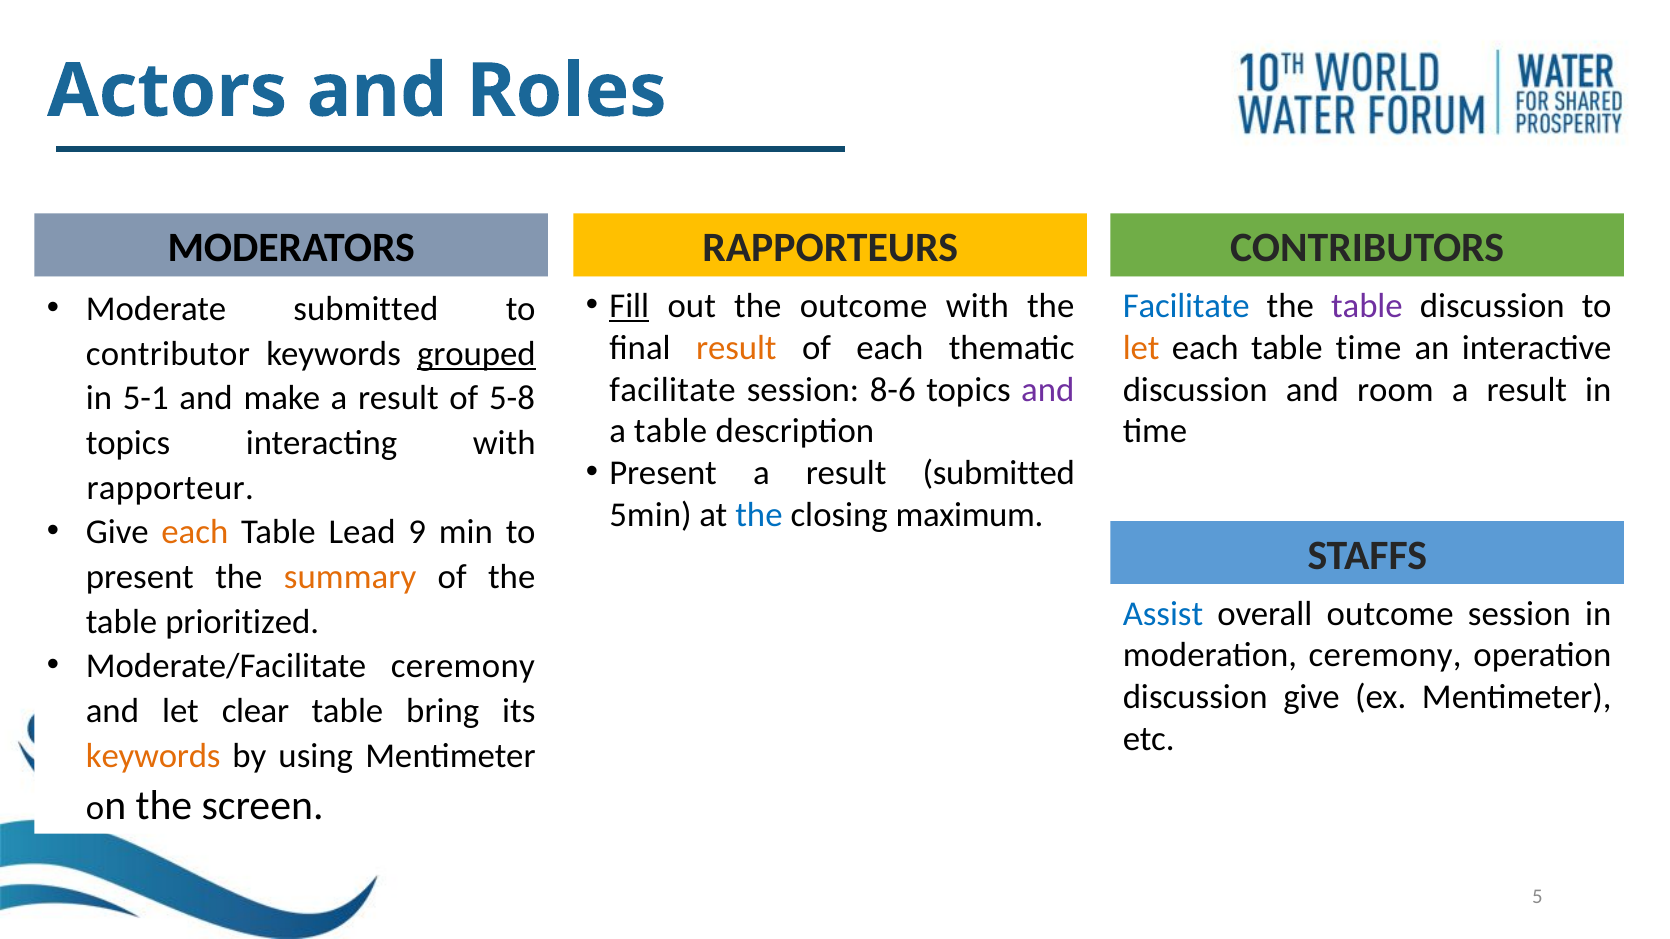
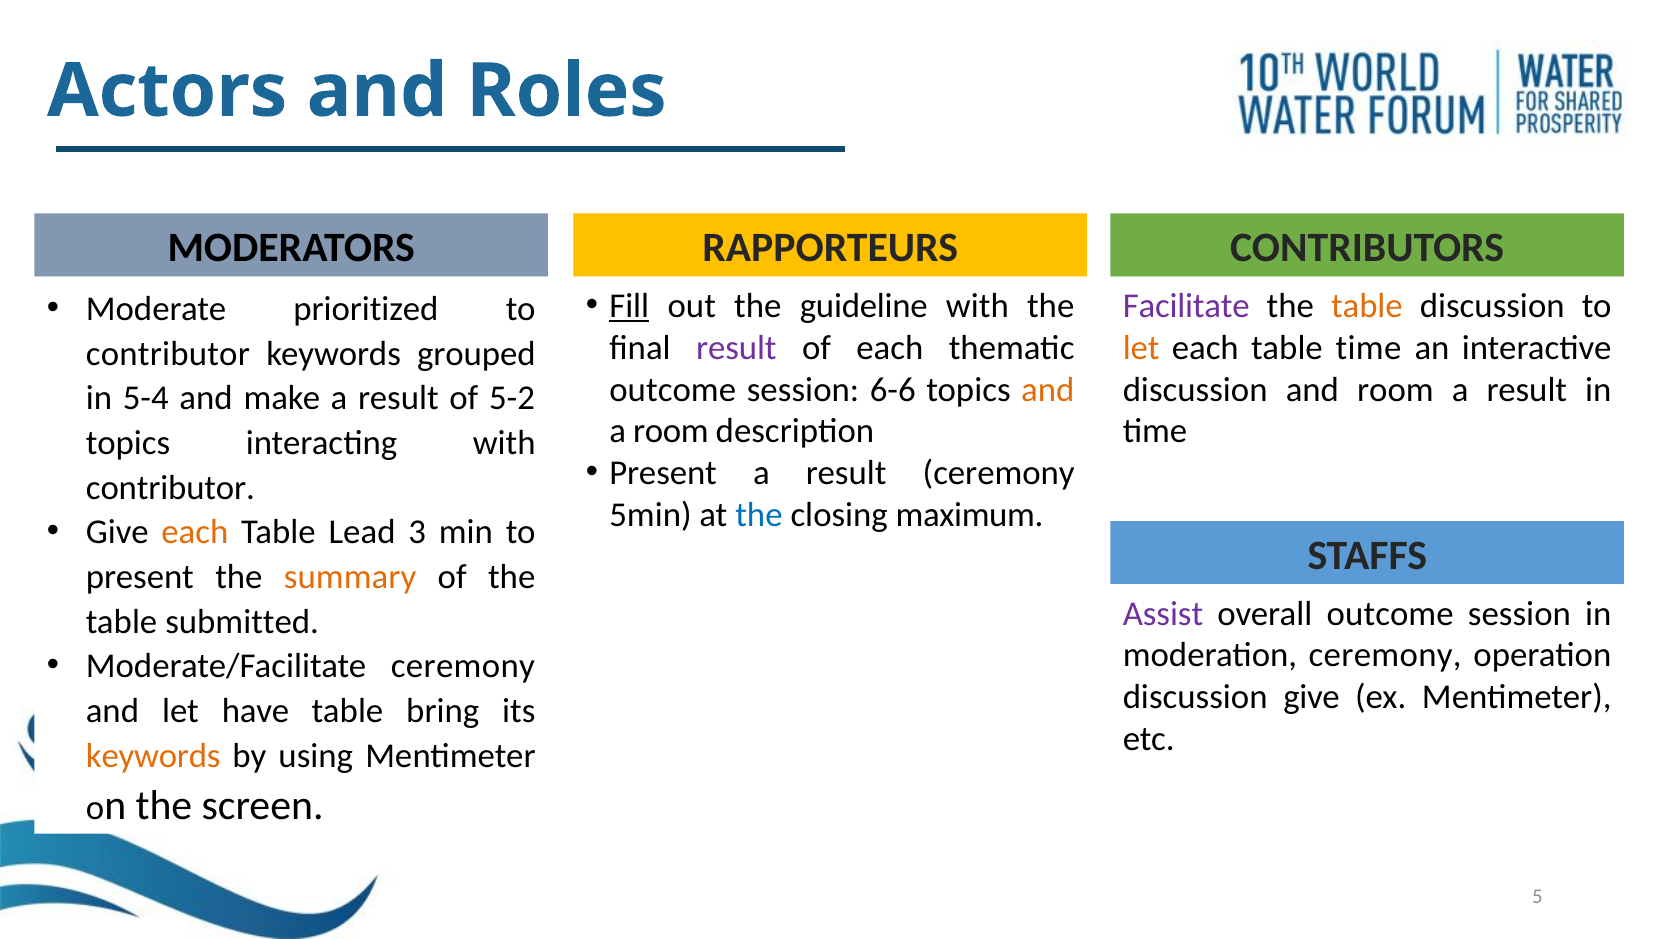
the outcome: outcome -> guideline (864, 306)
Moderate submitted: submitted -> prioritized (366, 309)
Facilitate colour: blue -> purple (1186, 306)
table colour: purple -> orange (1367, 306)
result colour: orange -> purple (736, 348)
grouped underline: present -> none (476, 354)
facilitate: facilitate -> outcome (673, 390)
8-6: 8-6 -> 6-6 (893, 390)
and colour: purple -> orange (1048, 390)
5-1: 5-1 -> 5-4 (146, 398)
5-8: 5-8 -> 5-2 (512, 398)
a table: table -> room (671, 431)
result submitted: submitted -> ceremony (999, 473)
rapporteur: rapporteur -> contributor (170, 488)
9: 9 -> 3 (417, 533)
Assist colour: blue -> purple (1163, 614)
prioritized: prioritized -> submitted (242, 622)
clear: clear -> have (255, 711)
